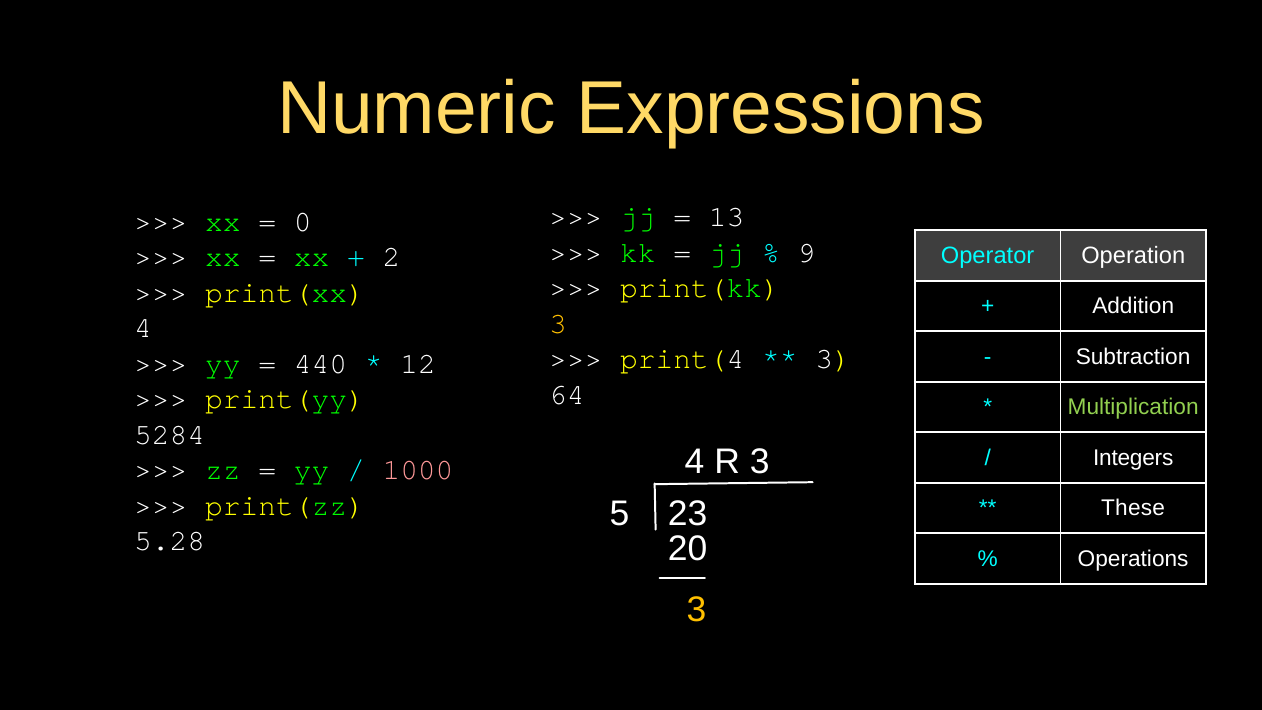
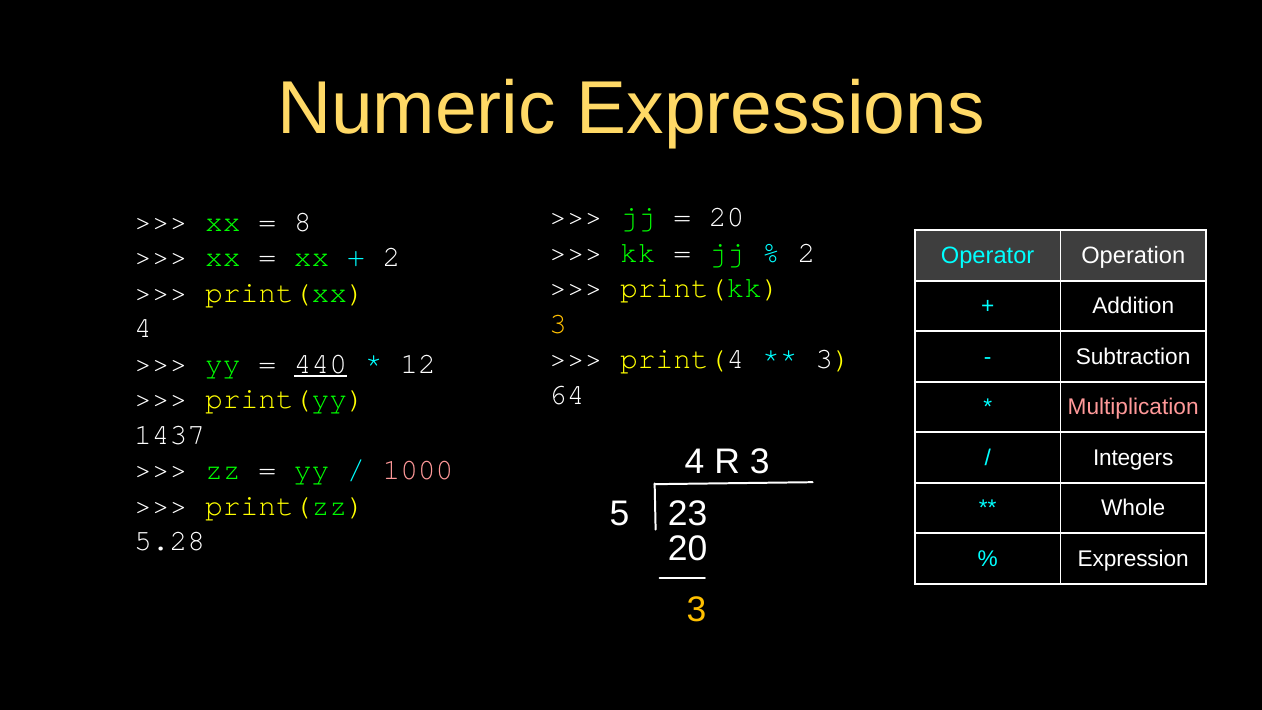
13: 13 -> 20 (727, 217)
0: 0 -> 8 (303, 222)
9: 9 -> 2 (806, 252)
440 underline: none -> present (320, 363)
Multiplication colour: light green -> pink (1133, 407)
5284: 5284 -> 1437 (170, 434)
These: These -> Whole (1133, 508)
Operations: Operations -> Expression (1133, 559)
